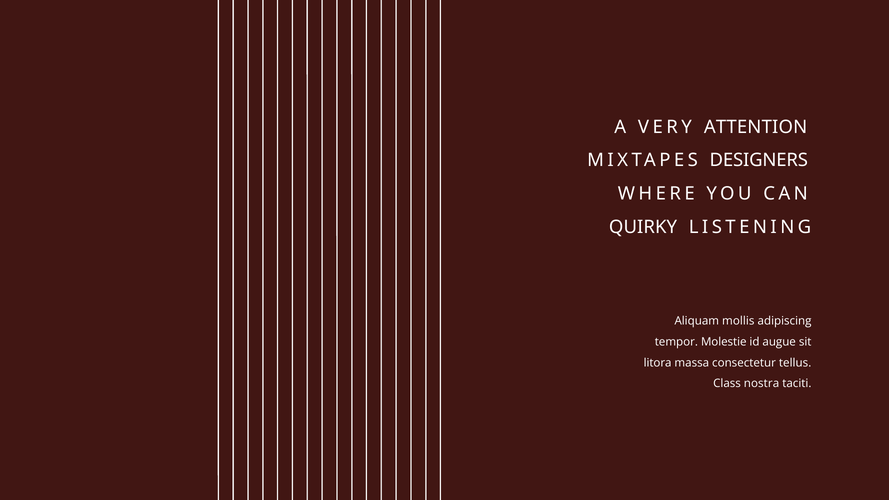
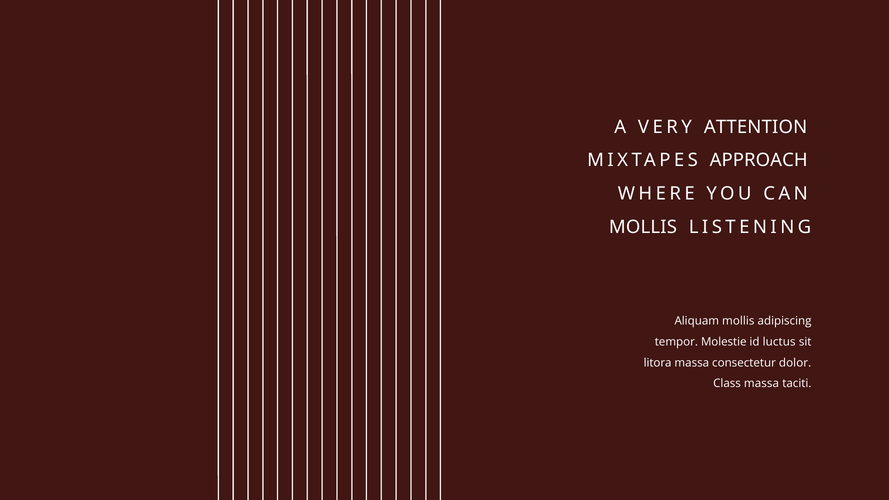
DESIGNERS: DESIGNERS -> APPROACH (759, 160)
QUIRKY: QUIRKY -> MOLLIS (643, 227)
augue: augue -> luctus (779, 342)
tellus: tellus -> dolor (795, 363)
Class nostra: nostra -> massa (762, 384)
